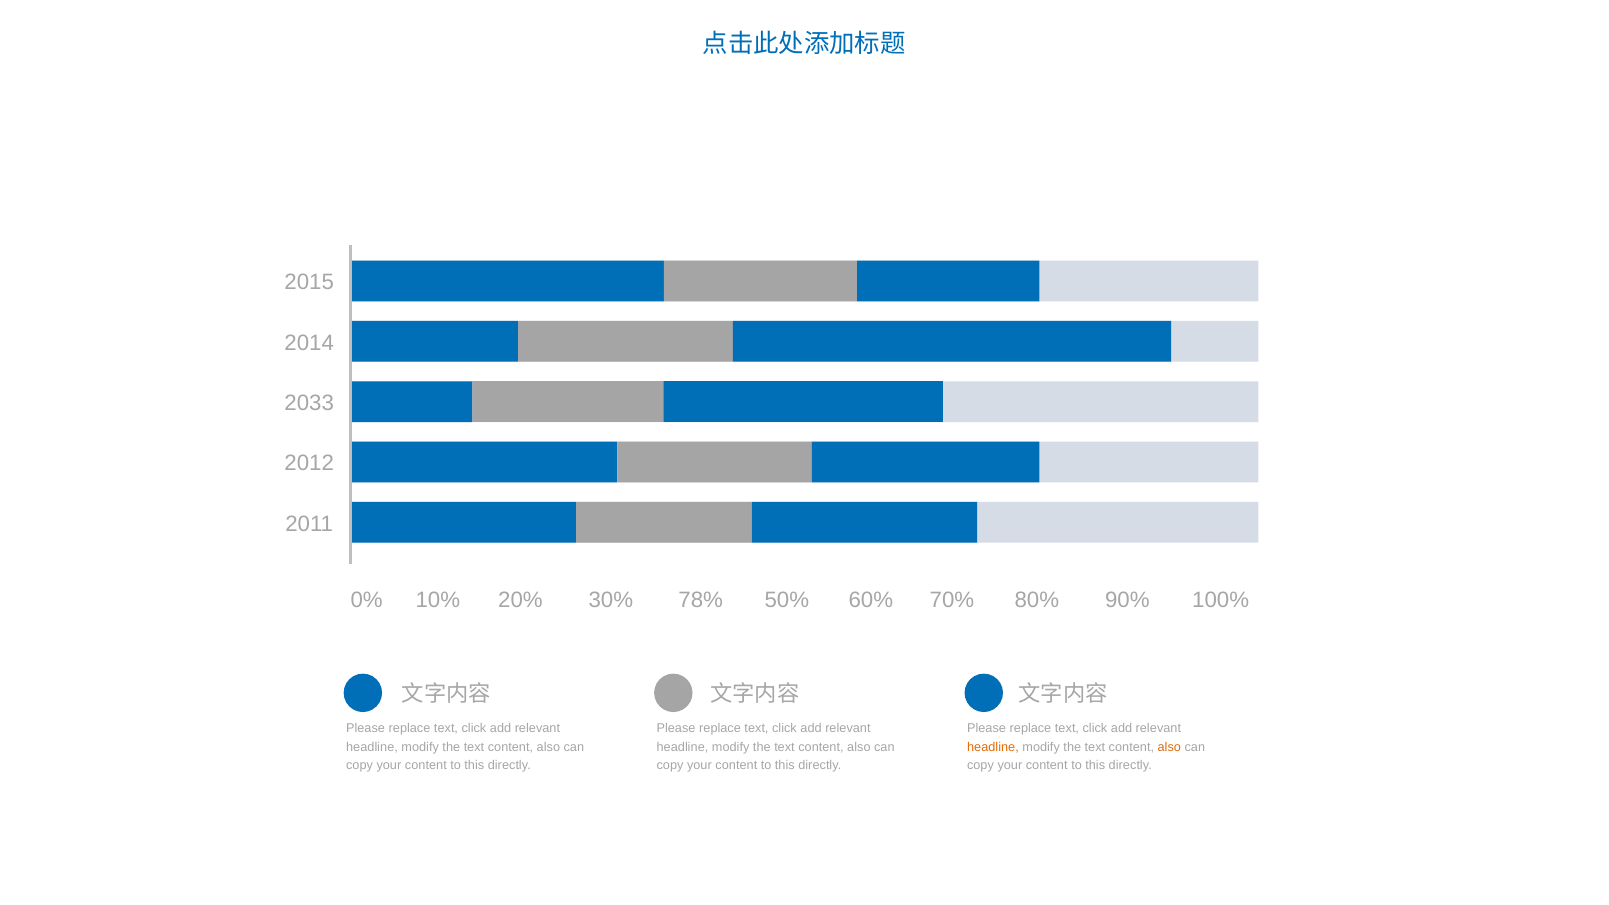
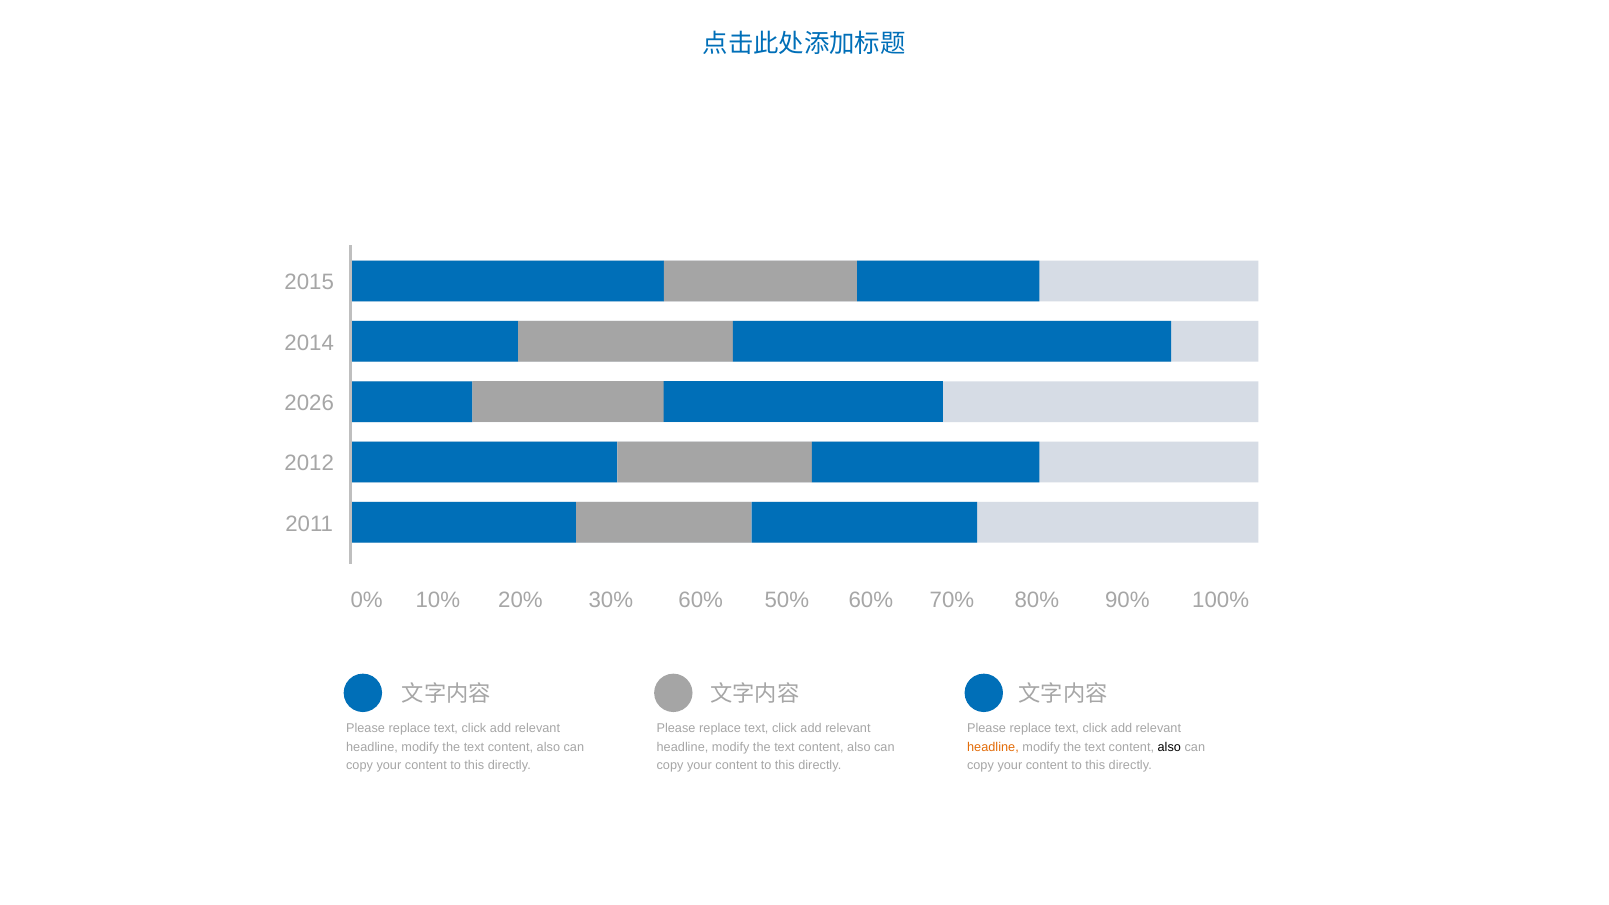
2033: 2033 -> 2026 (309, 403)
78%: 78% -> 60% (701, 600)
also colour: orange -> black (1169, 747)
